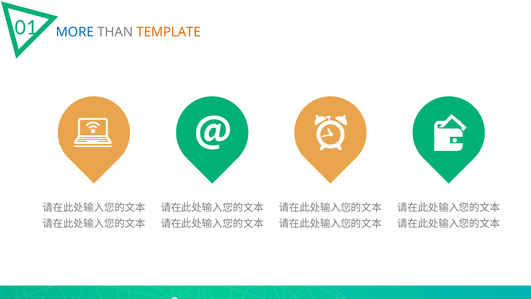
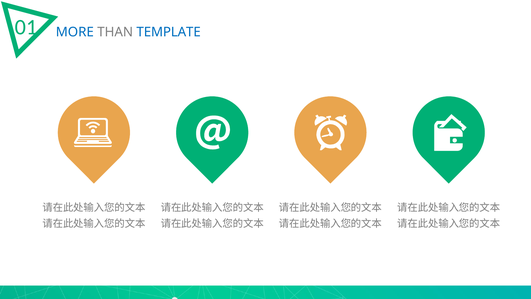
TEMPLATE colour: orange -> blue (169, 32)
